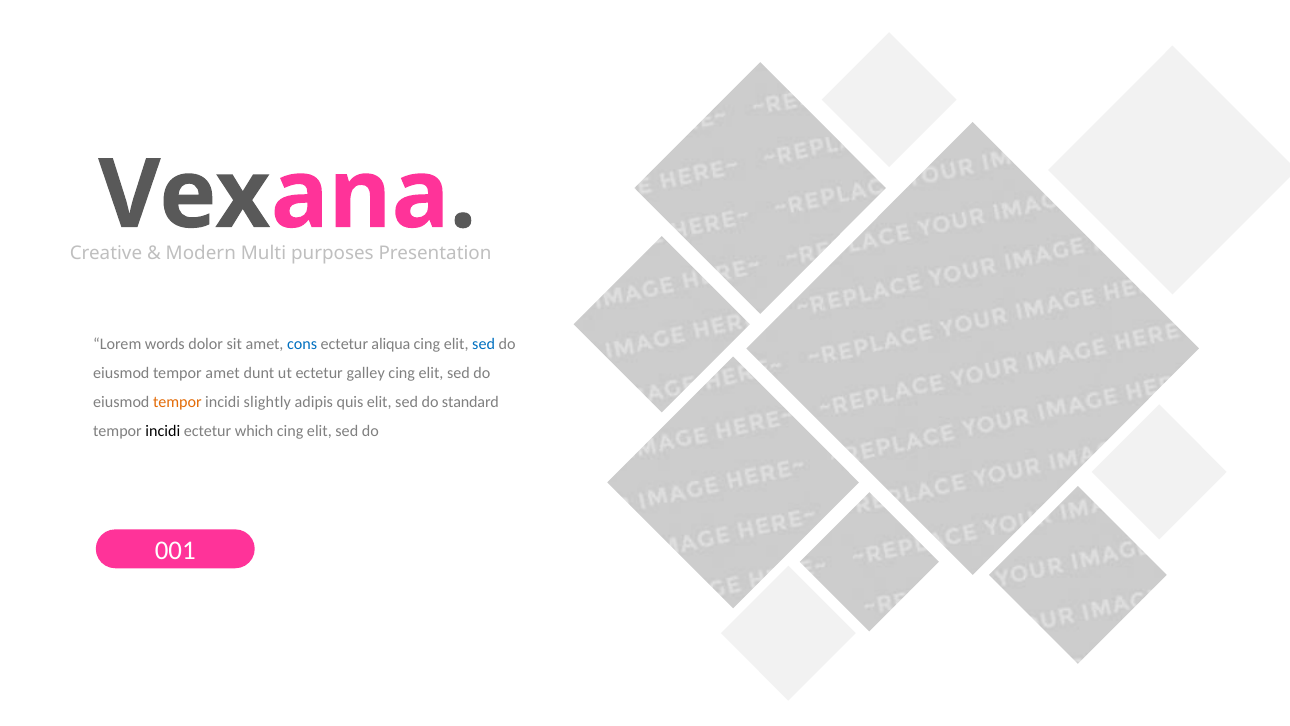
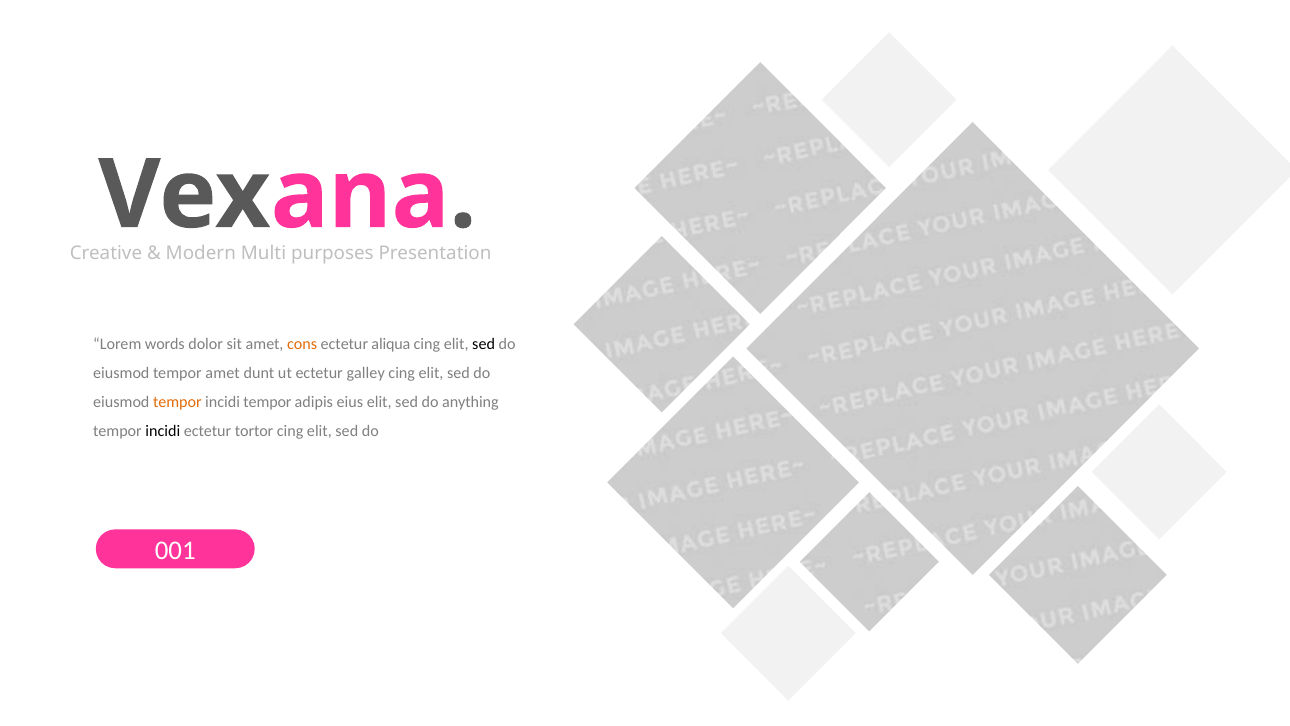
cons colour: blue -> orange (302, 344)
sed colour: blue -> black (484, 344)
incidi slightly: slightly -> tempor (267, 402)
quis: quis -> eius (350, 402)
standard: standard -> anything (470, 402)
which: which -> tortor (254, 431)
